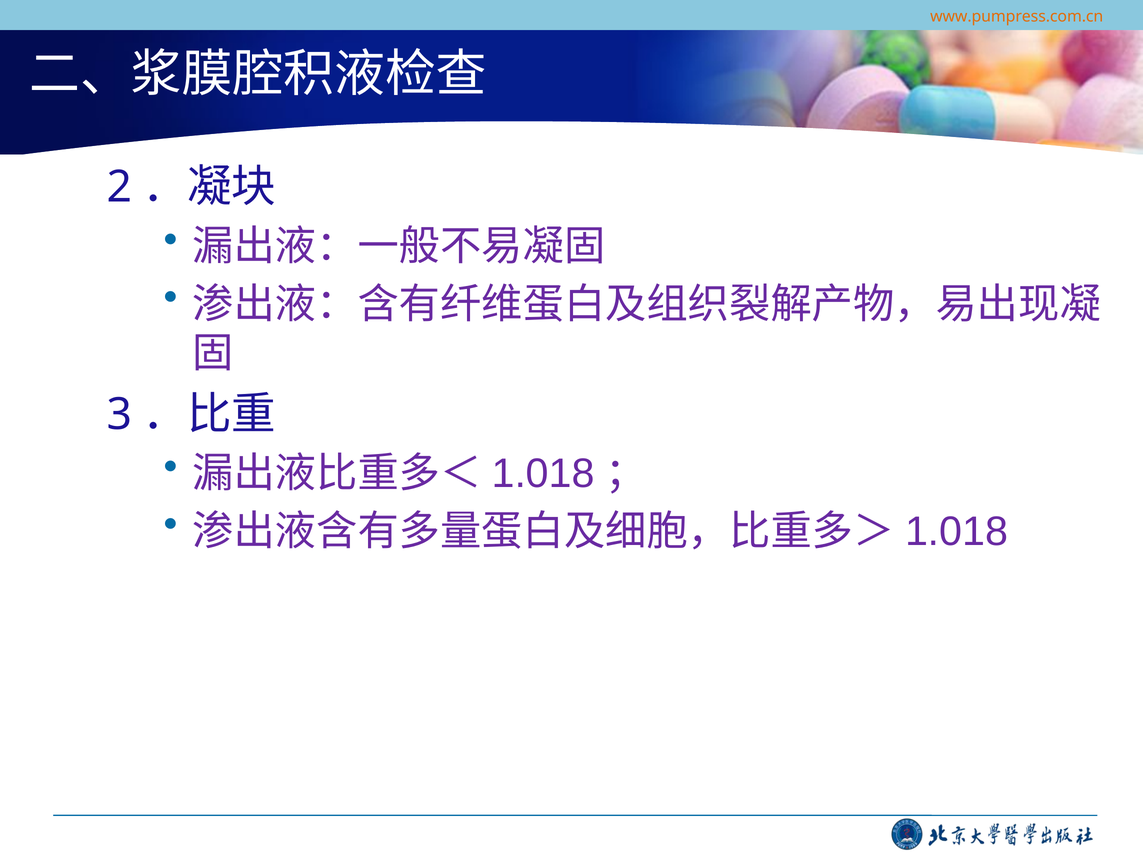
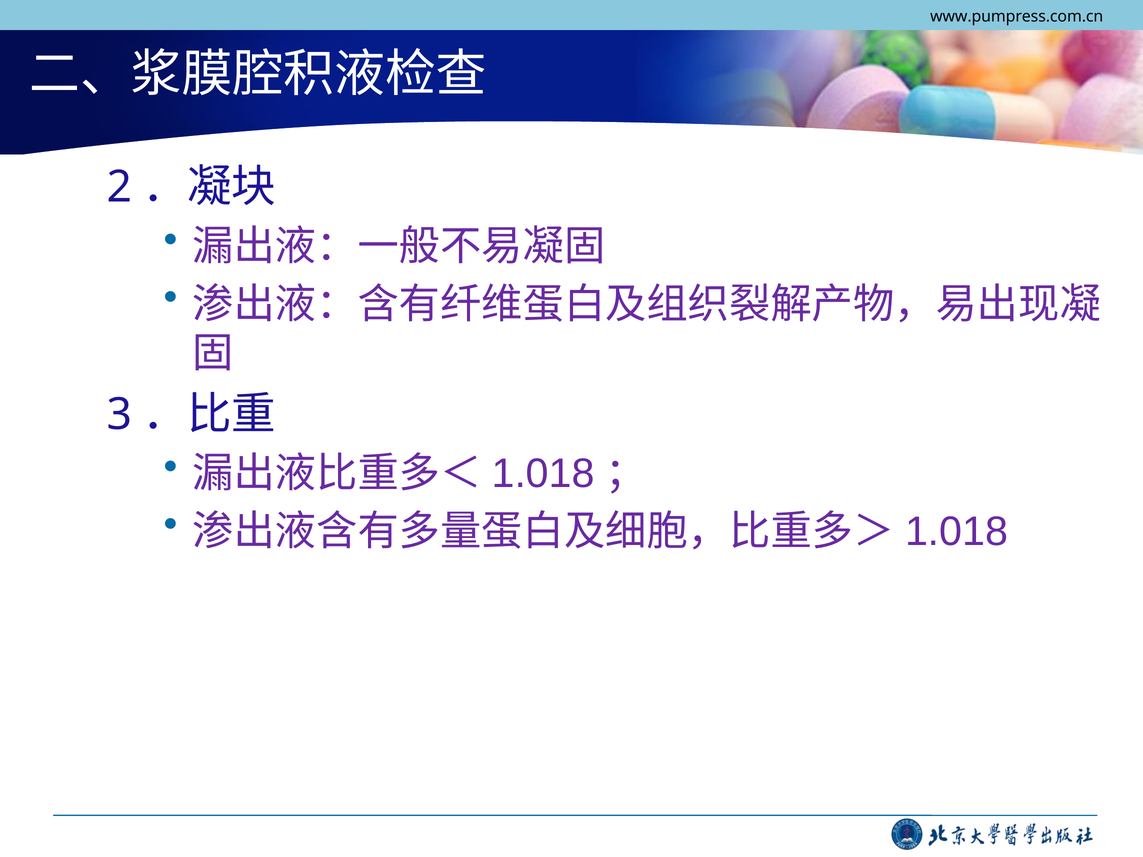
www.pumpress.com.cn colour: orange -> black (1017, 16)
